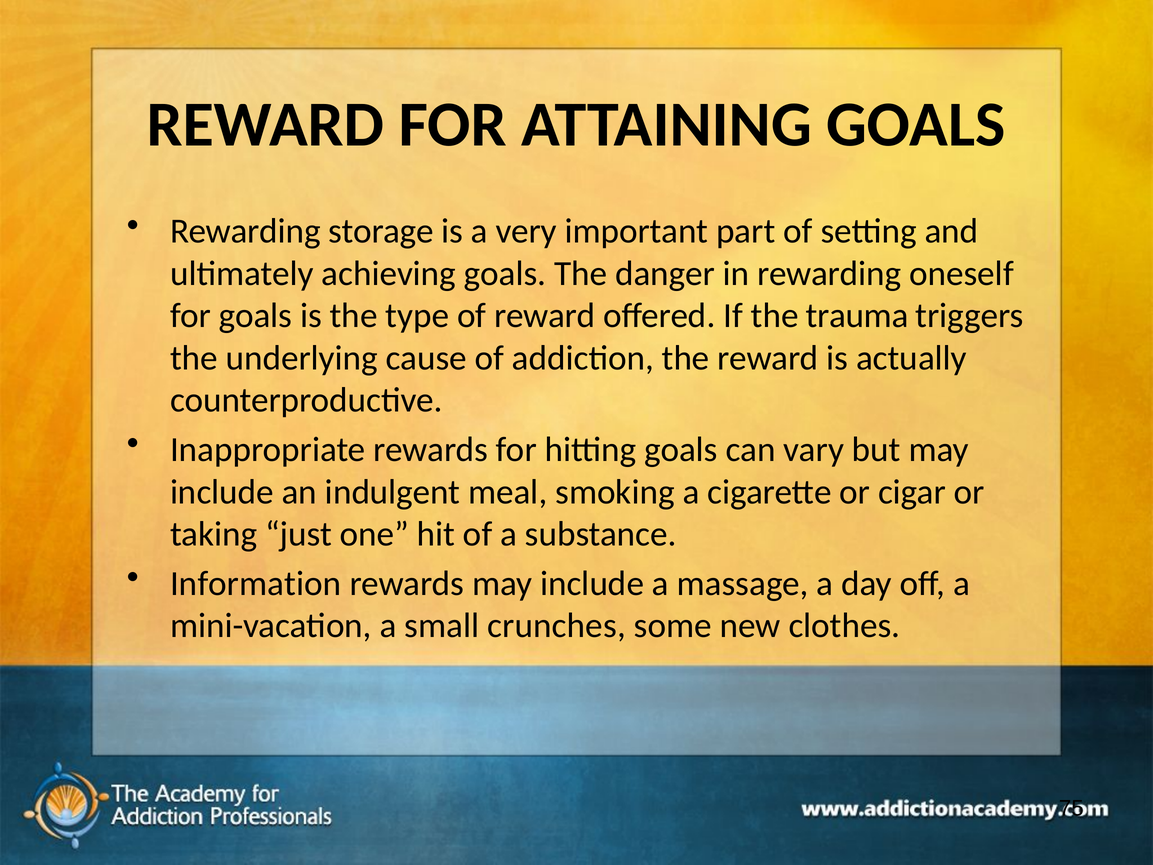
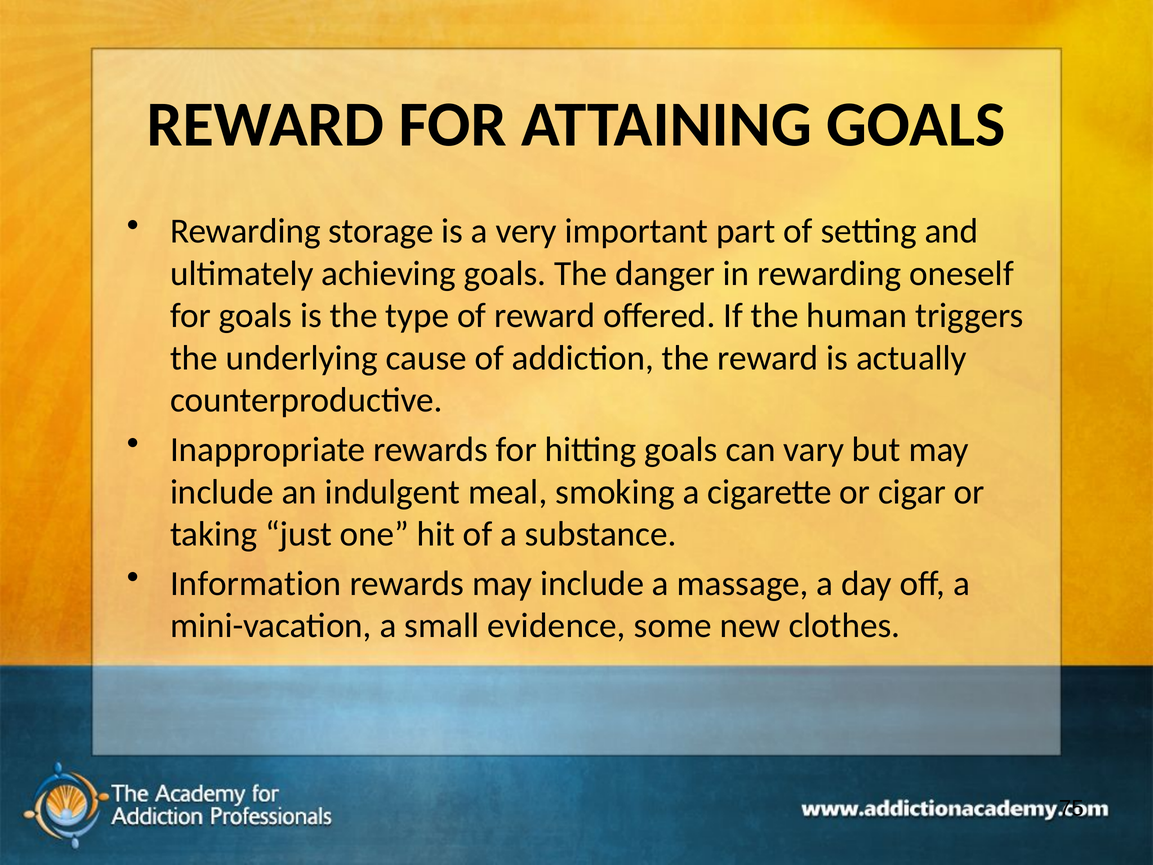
trauma: trauma -> human (857, 316)
crunches: crunches -> evidence (556, 626)
